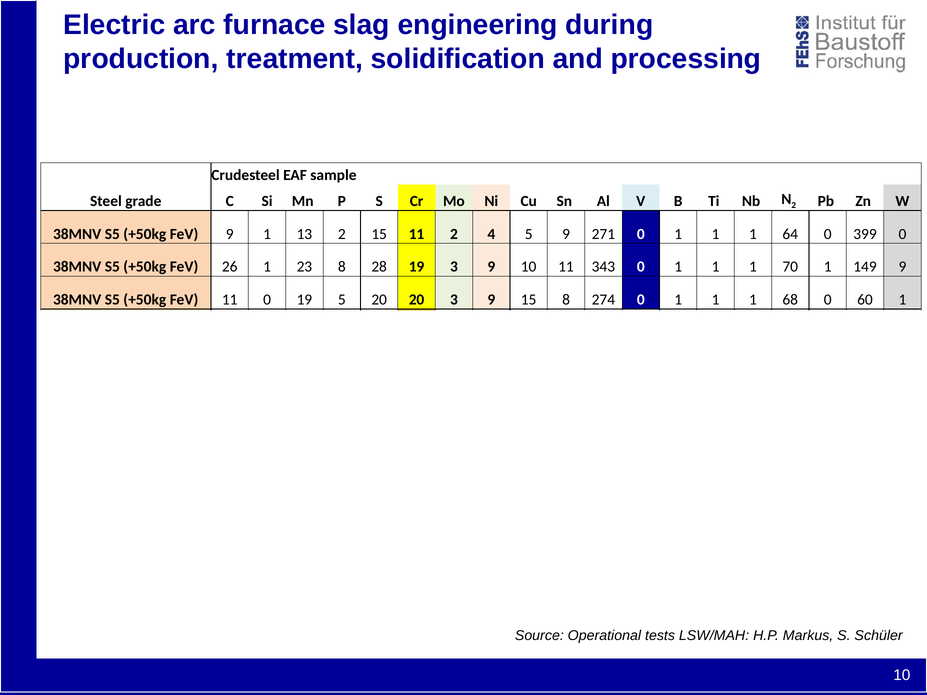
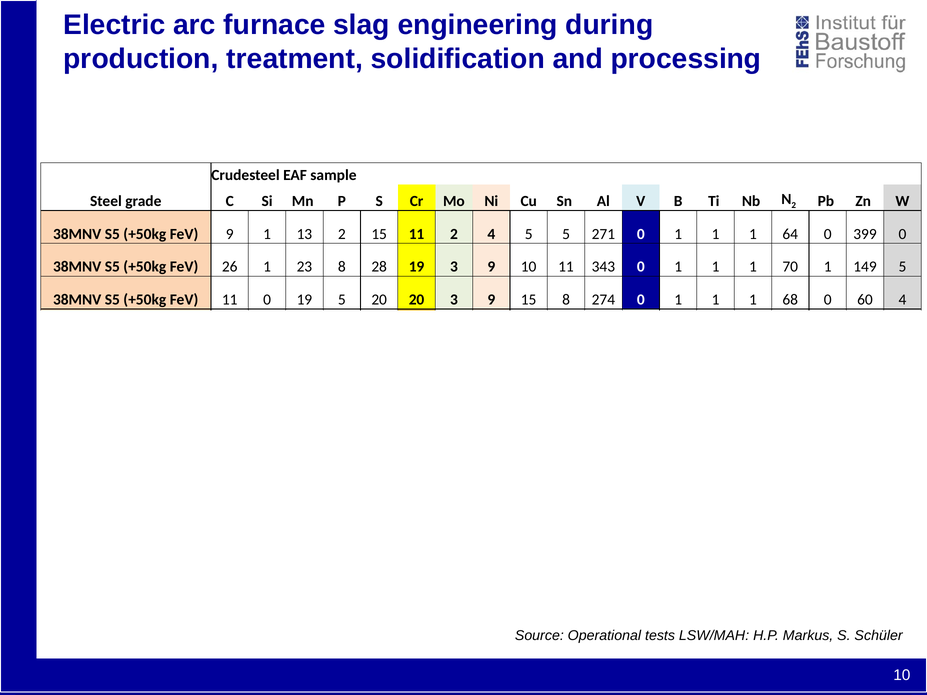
5 9: 9 -> 5 (566, 234)
149 9: 9 -> 5 (902, 267)
60 1: 1 -> 4 (902, 300)
